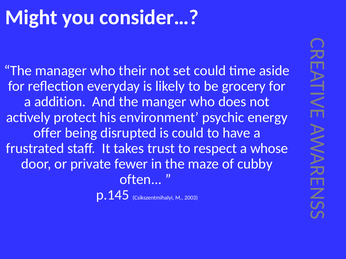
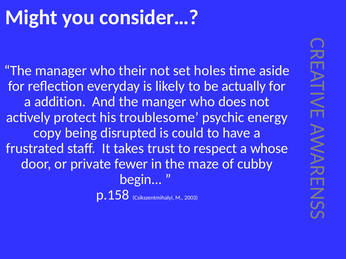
set could: could -> holes (210, 71)
grocery: grocery -> actually (244, 86)
environment: environment -> troublesome (159, 117)
offer: offer -> copy (47, 133)
often: often -> begin (141, 180)
p.145: p.145 -> p.158 (113, 195)
